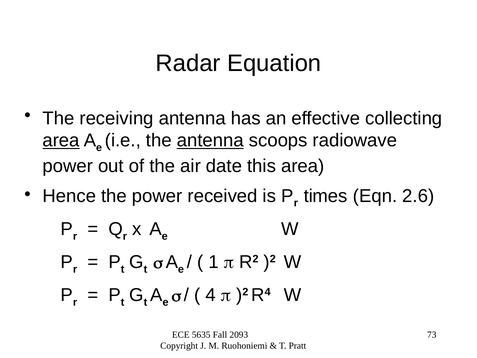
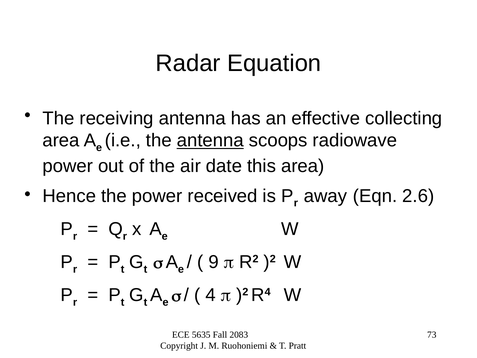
area underline: present -> none (61, 140)
times: times -> away (325, 196)
1: 1 -> 9 (214, 262)
2093: 2093 -> 2083 (239, 335)
